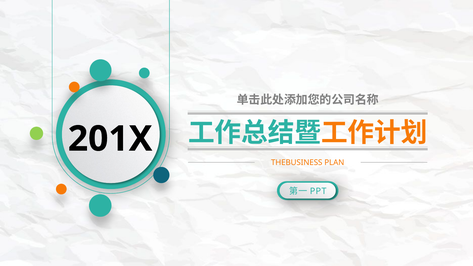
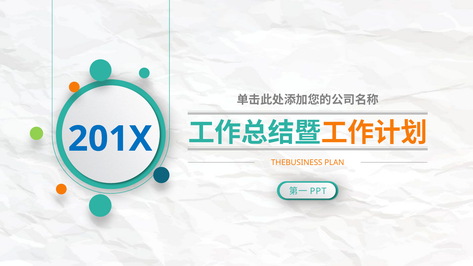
201X colour: black -> blue (110, 139)
